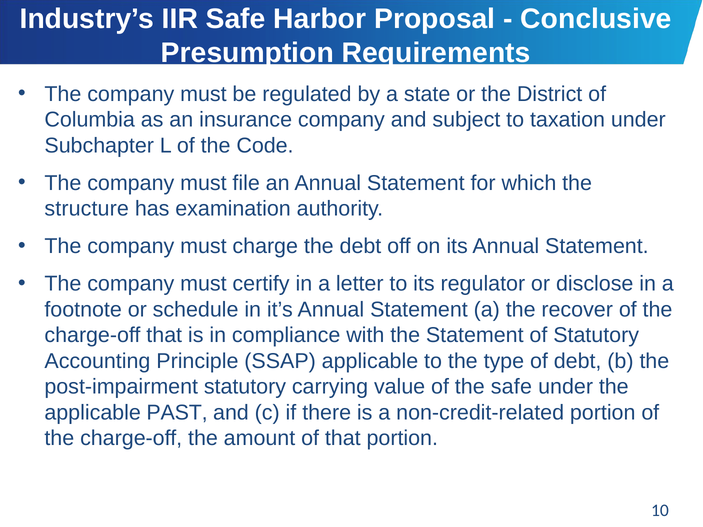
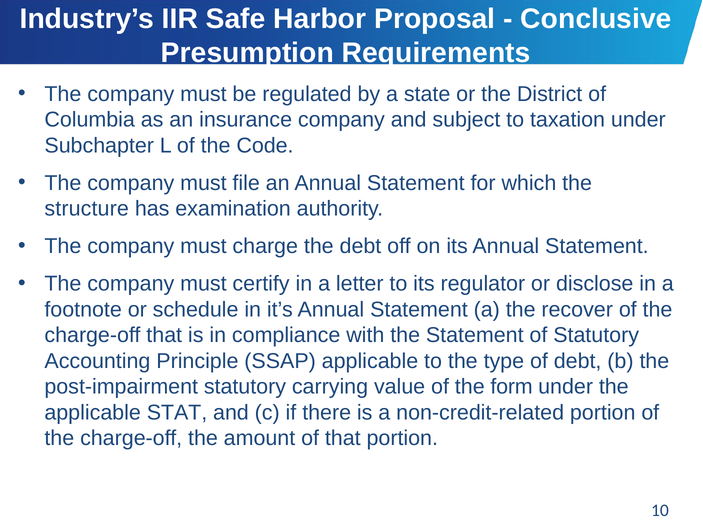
the safe: safe -> form (512, 387)
PAST: PAST -> STAT (177, 413)
